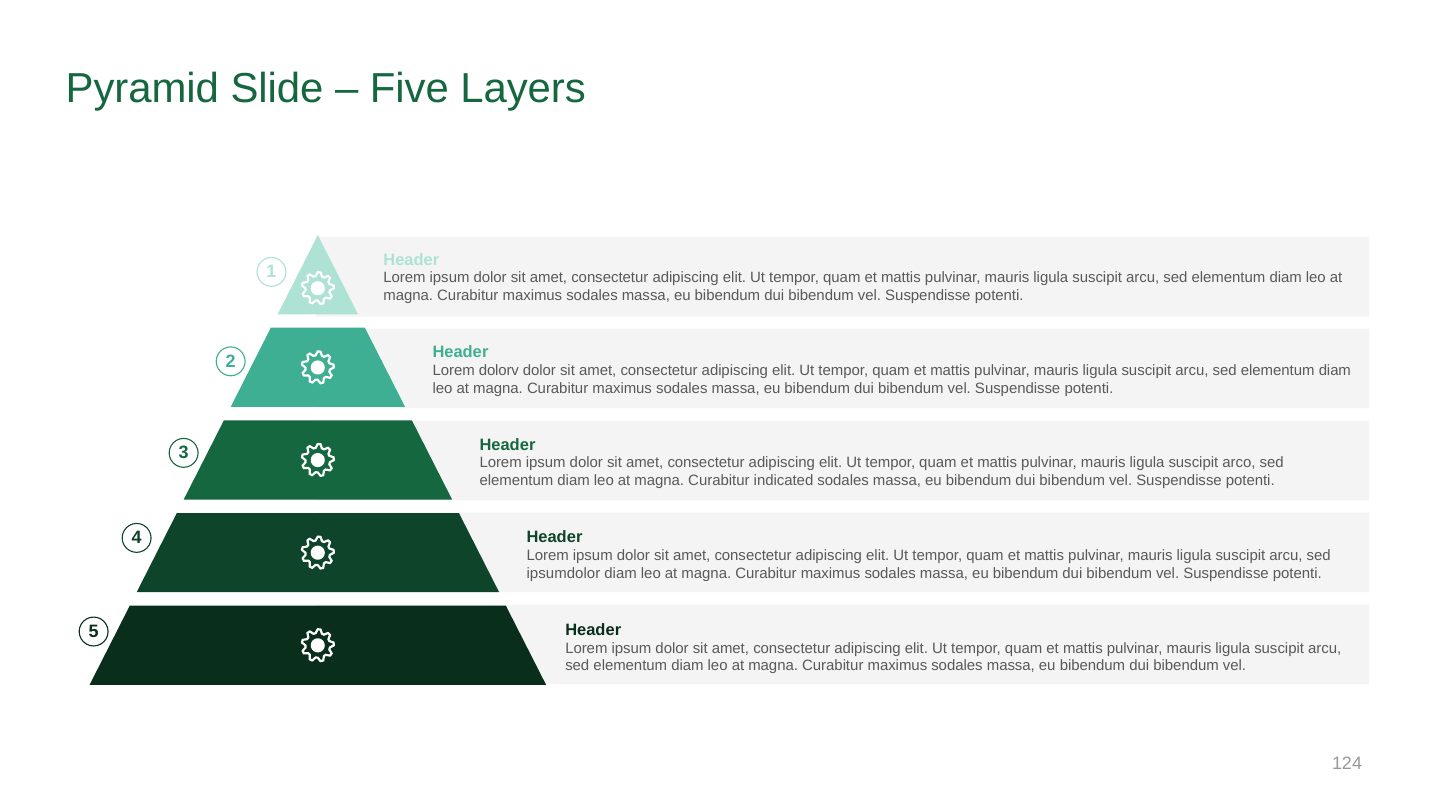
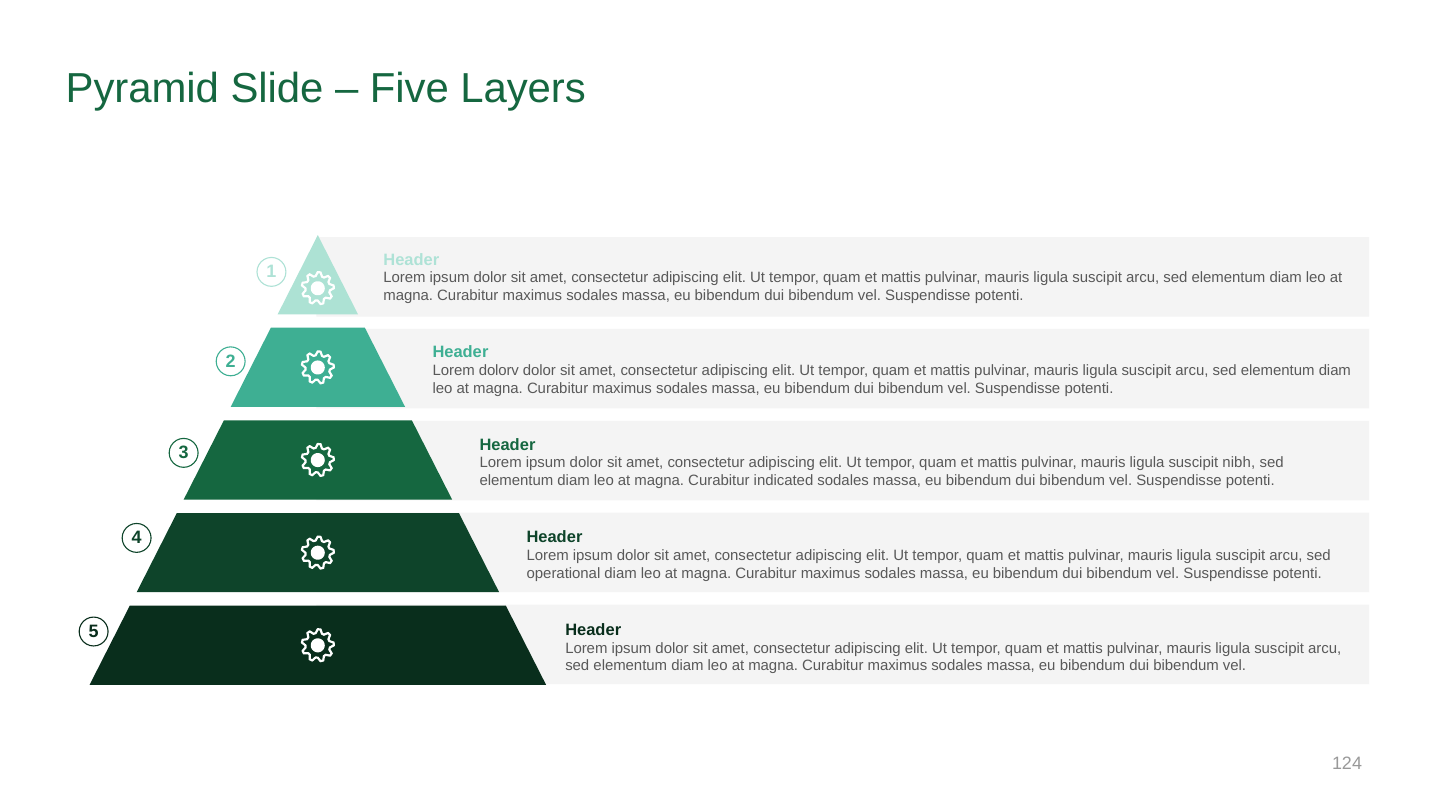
arco: arco -> nibh (1239, 463)
ipsumdolor: ipsumdolor -> operational (563, 573)
